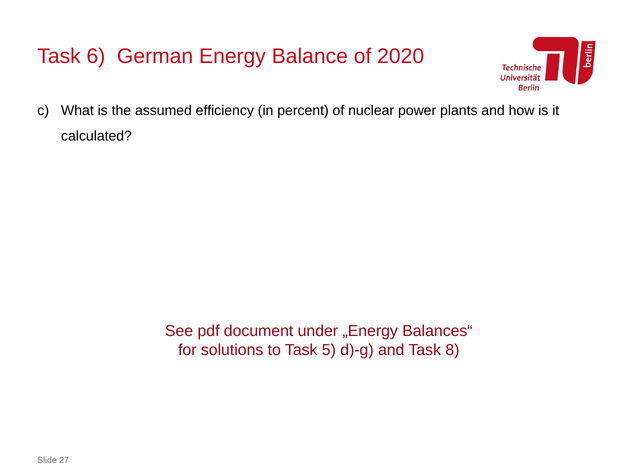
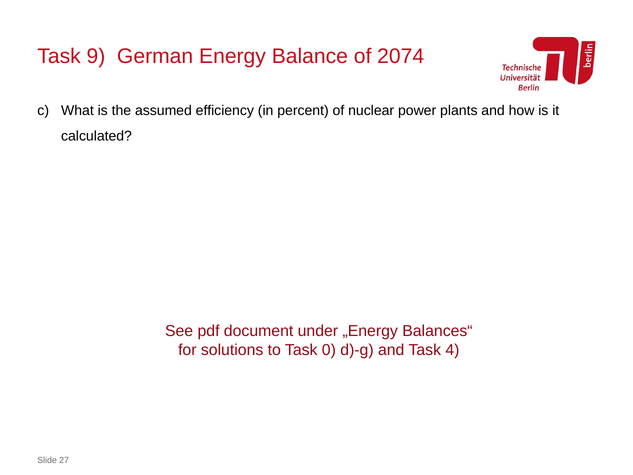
6: 6 -> 9 (96, 56)
2020: 2020 -> 2074 (401, 56)
5: 5 -> 0 (329, 350)
8: 8 -> 4 (452, 350)
